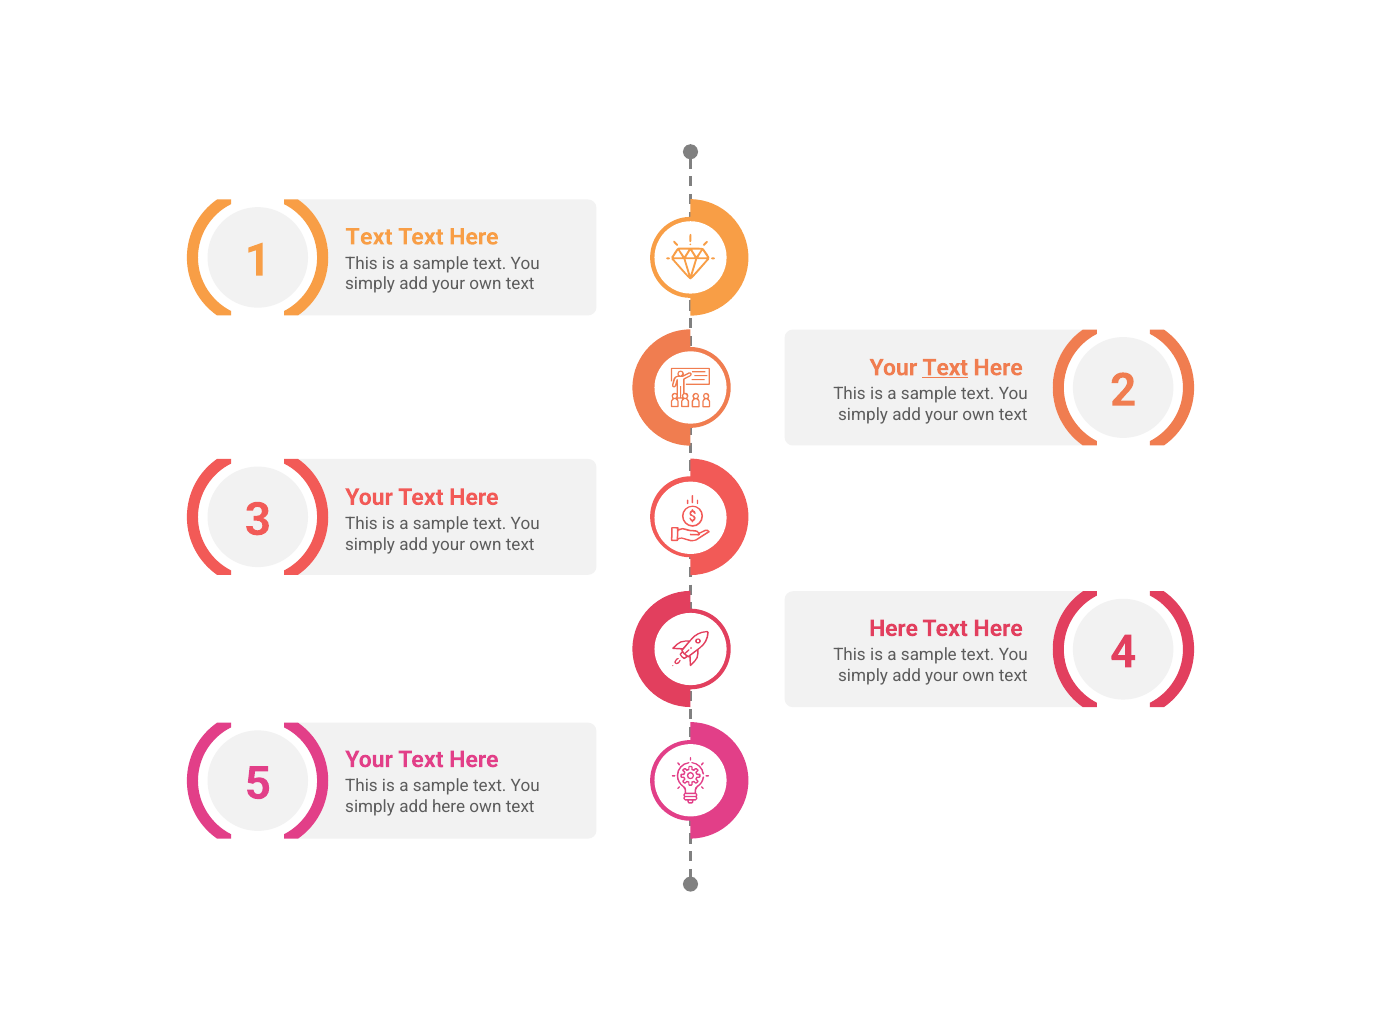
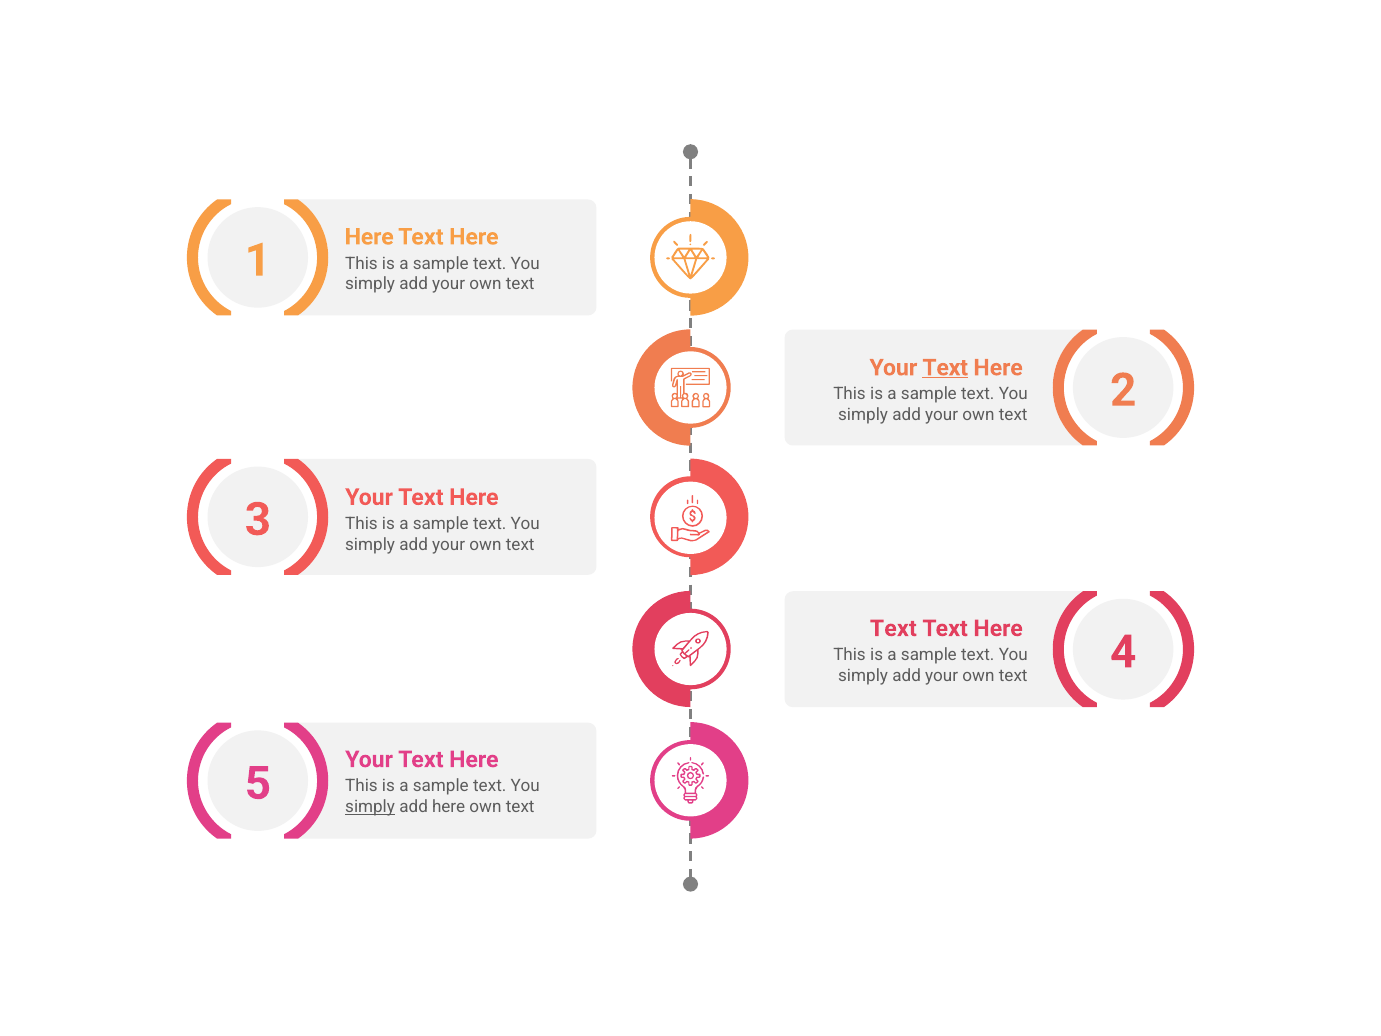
Text: Text -> Here (369, 237)
Here: Here -> Text (893, 628)
simply underline: none -> present (370, 807)
